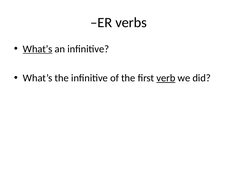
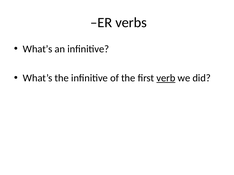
What’s underline: present -> none (38, 49)
